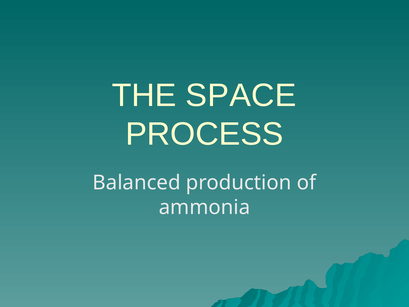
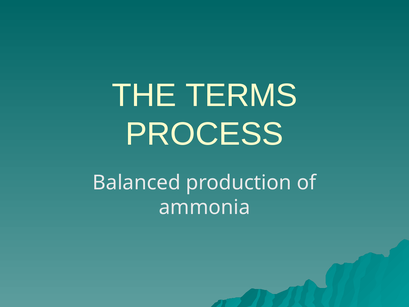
SPACE: SPACE -> TERMS (241, 95)
